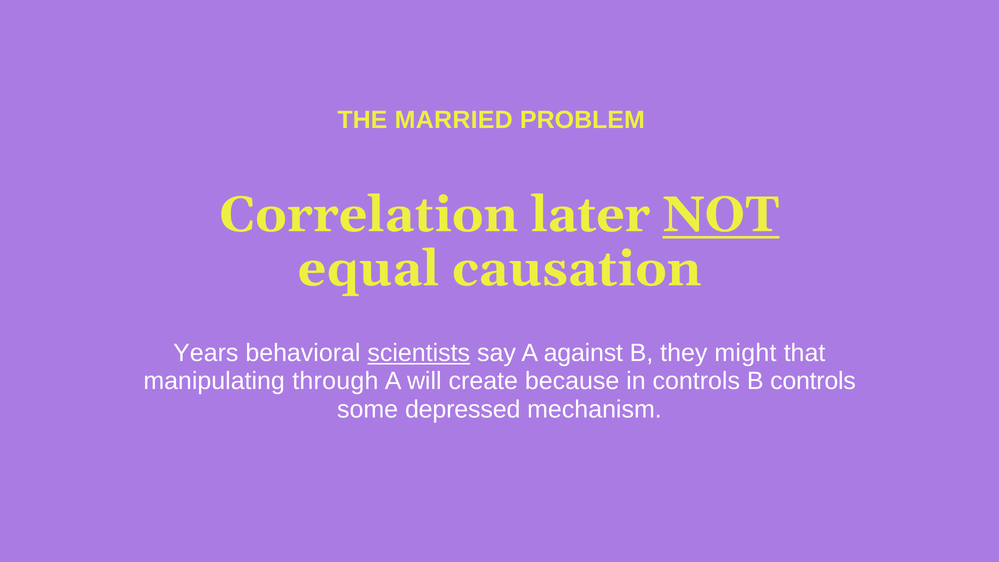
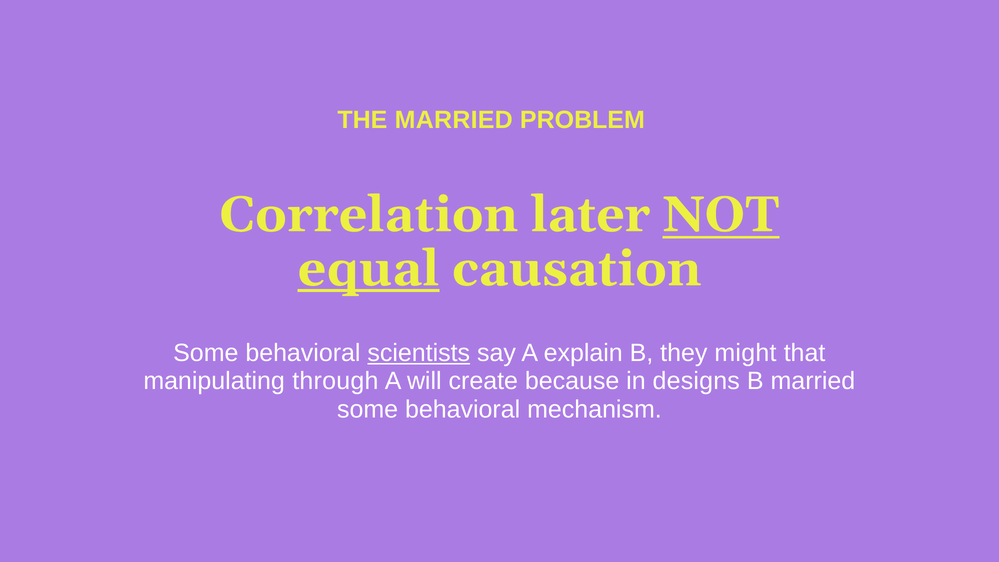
equal underline: none -> present (369, 269)
Years: Years -> Some (206, 353)
against: against -> explain (583, 353)
in controls: controls -> designs (696, 381)
B controls: controls -> married (813, 381)
depressed: depressed -> behavioral (463, 409)
